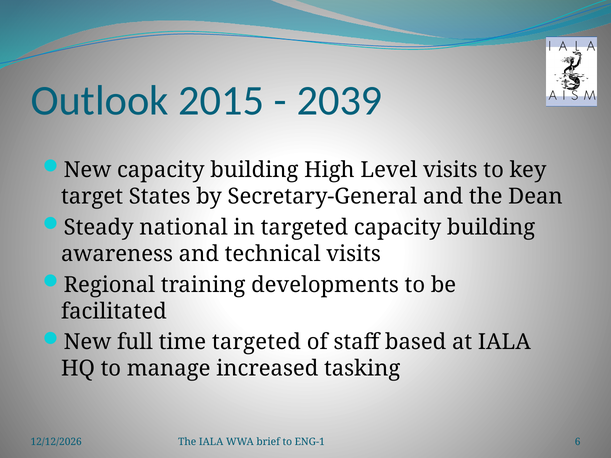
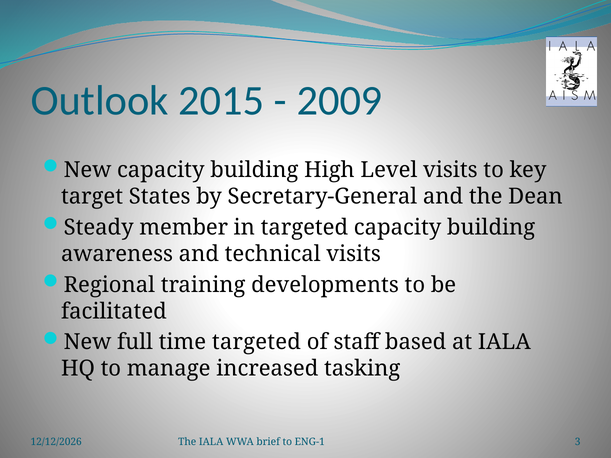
2039: 2039 -> 2009 (339, 101)
national: national -> member (184, 227)
6: 6 -> 3 (578, 442)
